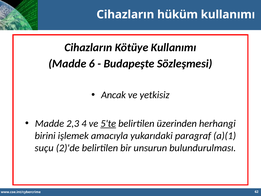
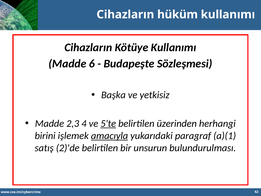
Ancak: Ancak -> Başka (113, 95)
amacıyla underline: none -> present (110, 136)
suçu: suçu -> satış (44, 148)
